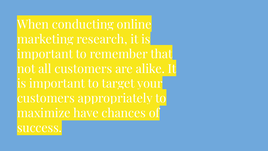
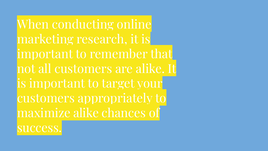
have: have -> alike (86, 113)
